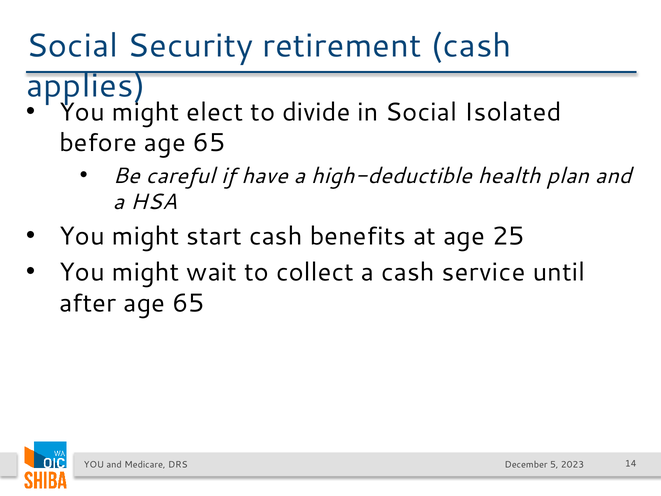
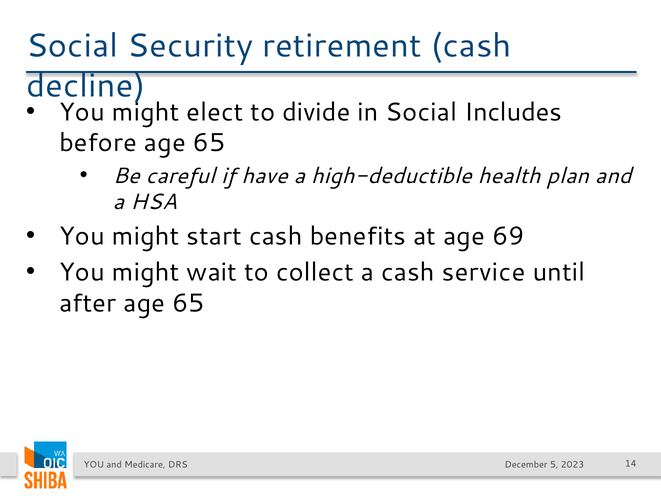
applies: applies -> decline (86, 86)
Isolated: Isolated -> Includes (513, 112)
25: 25 -> 69 (508, 236)
